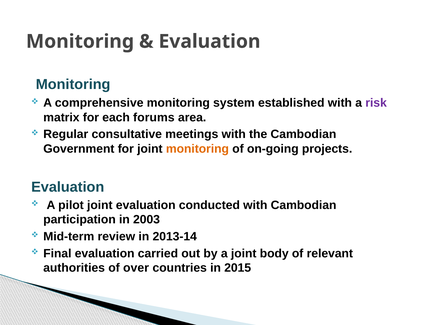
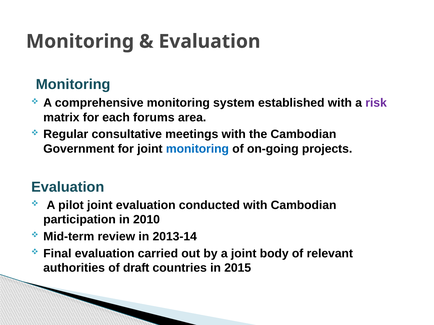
monitoring colour: orange -> blue (197, 149)
2003: 2003 -> 2010 (147, 220)
over: over -> draft (136, 268)
